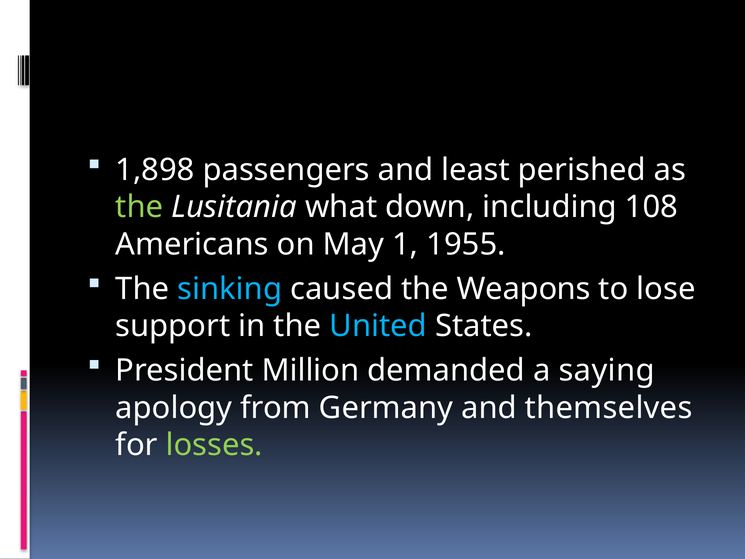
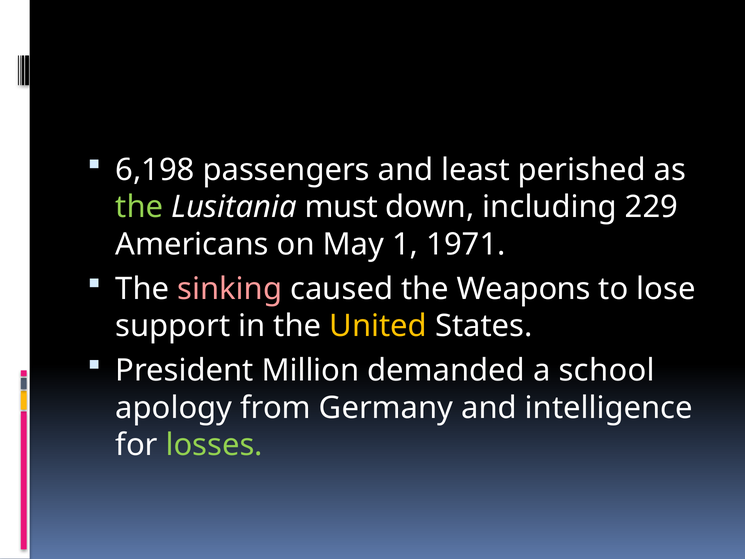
1,898: 1,898 -> 6,198 (155, 170)
what: what -> must (341, 207)
108: 108 -> 229 (652, 207)
1955: 1955 -> 1971 (466, 244)
sinking colour: light blue -> pink (230, 289)
United colour: light blue -> yellow (378, 326)
saying: saying -> school (607, 371)
themselves: themselves -> intelligence (609, 408)
